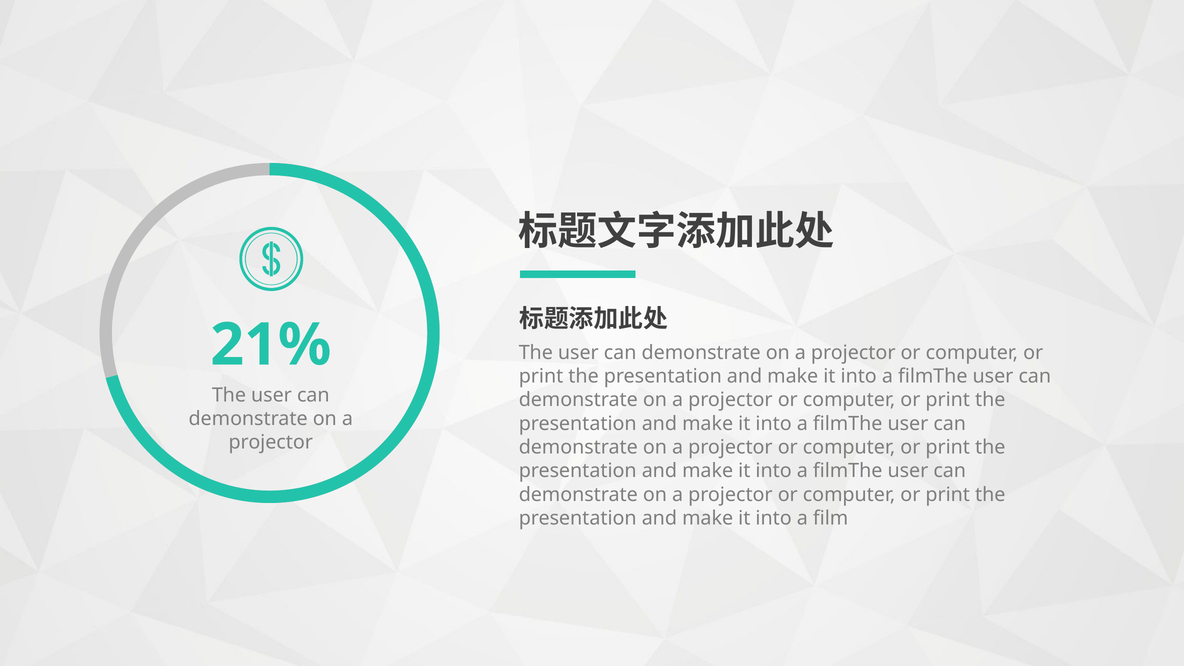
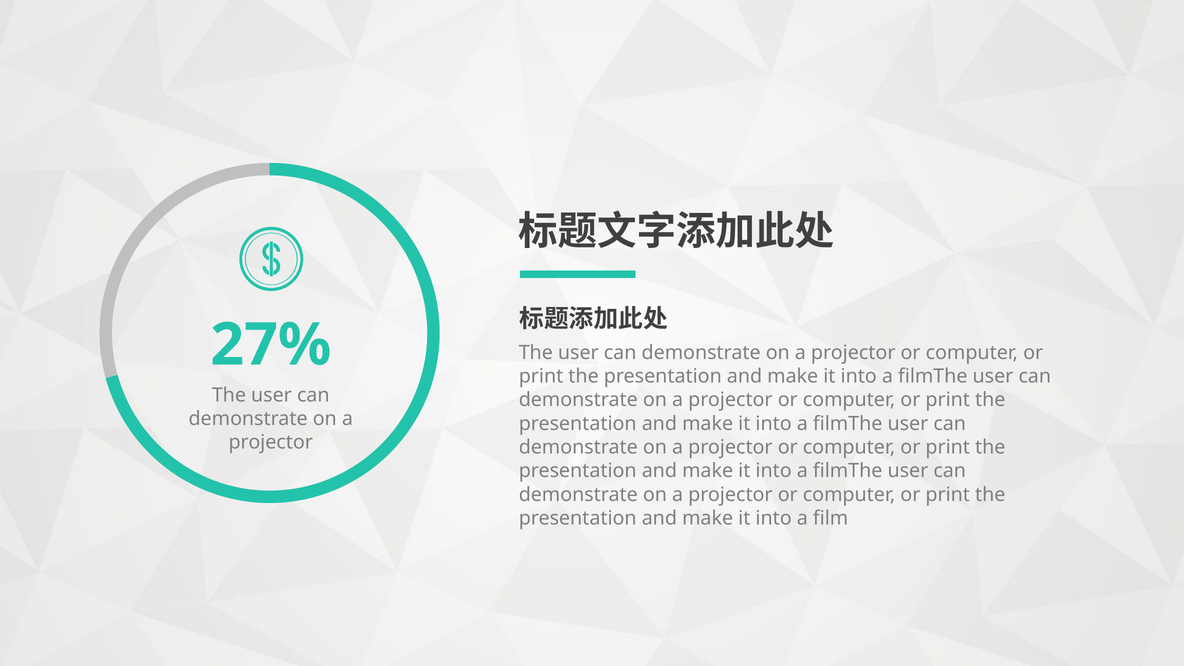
21%: 21% -> 27% (271, 345)
